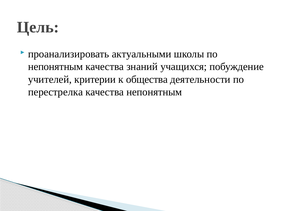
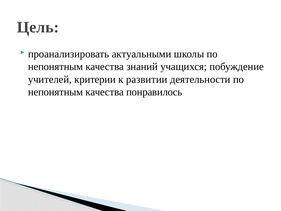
общества: общества -> развитии (147, 79)
перестрелка: перестрелка -> непонятным (56, 92)
качества непонятным: непонятным -> понравилось (154, 92)
